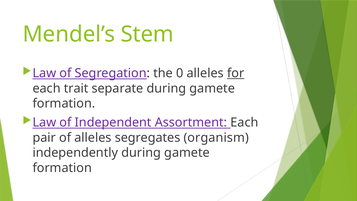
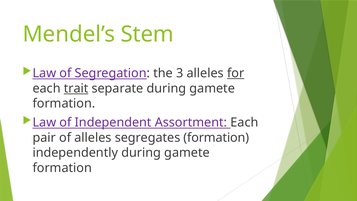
0: 0 -> 3 (180, 73)
trait underline: none -> present (76, 88)
segregates organism: organism -> formation (216, 137)
